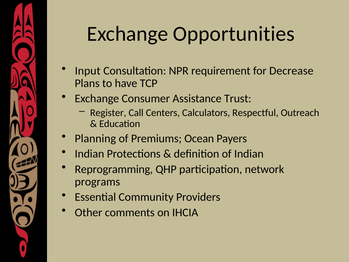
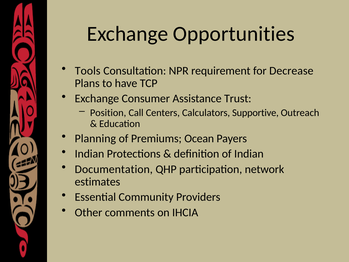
Input: Input -> Tools (88, 71)
Register: Register -> Position (108, 113)
Respectful: Respectful -> Supportive (255, 113)
Reprogramming: Reprogramming -> Documentation (114, 169)
programs: programs -> estimates (97, 182)
